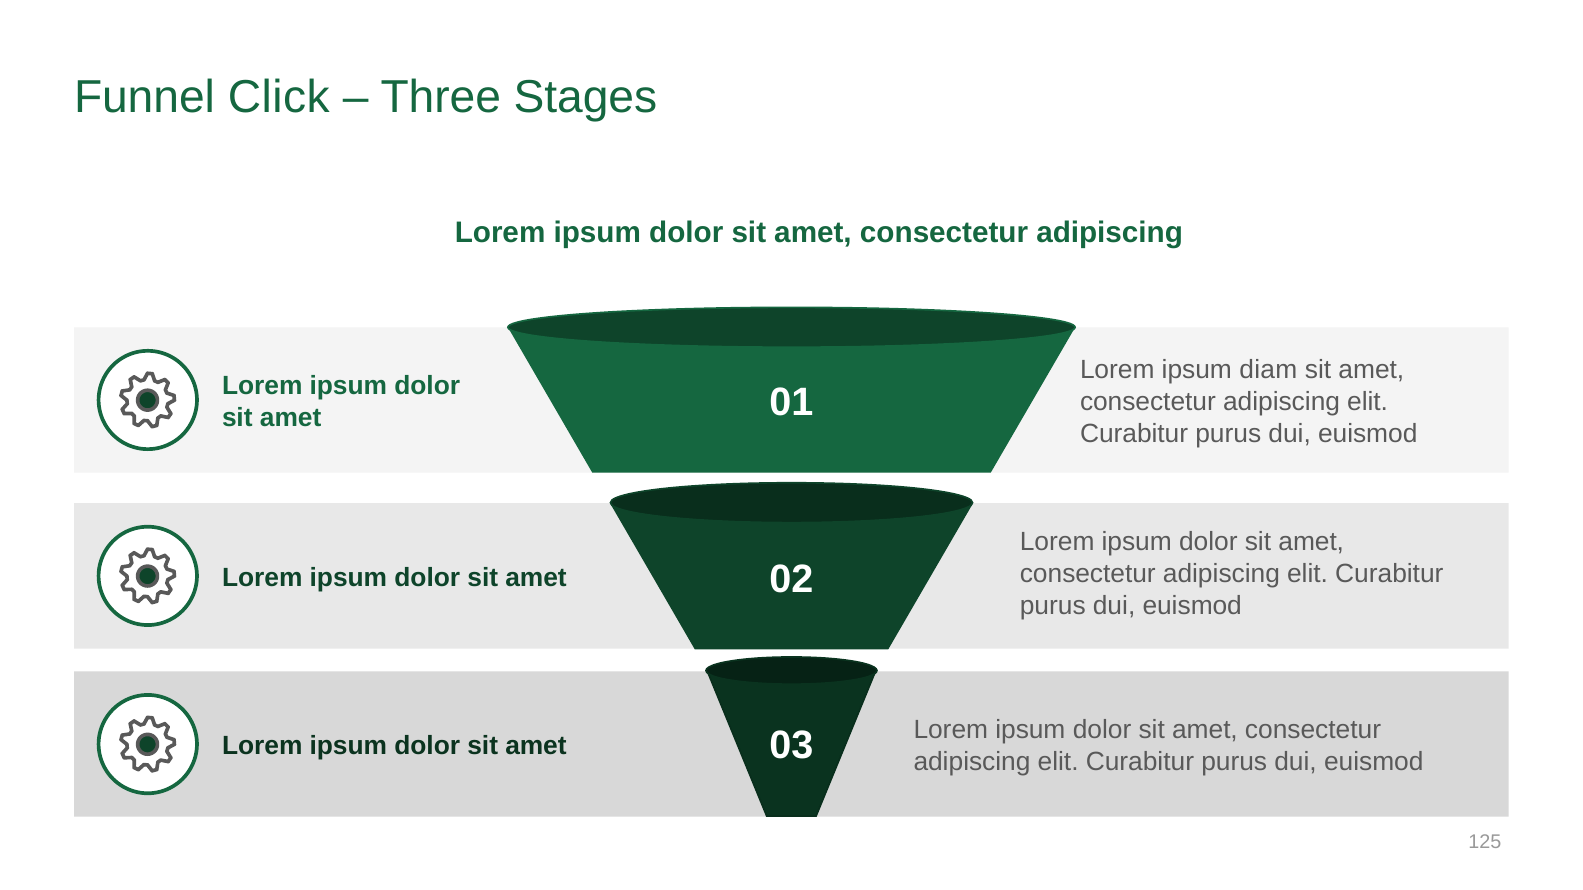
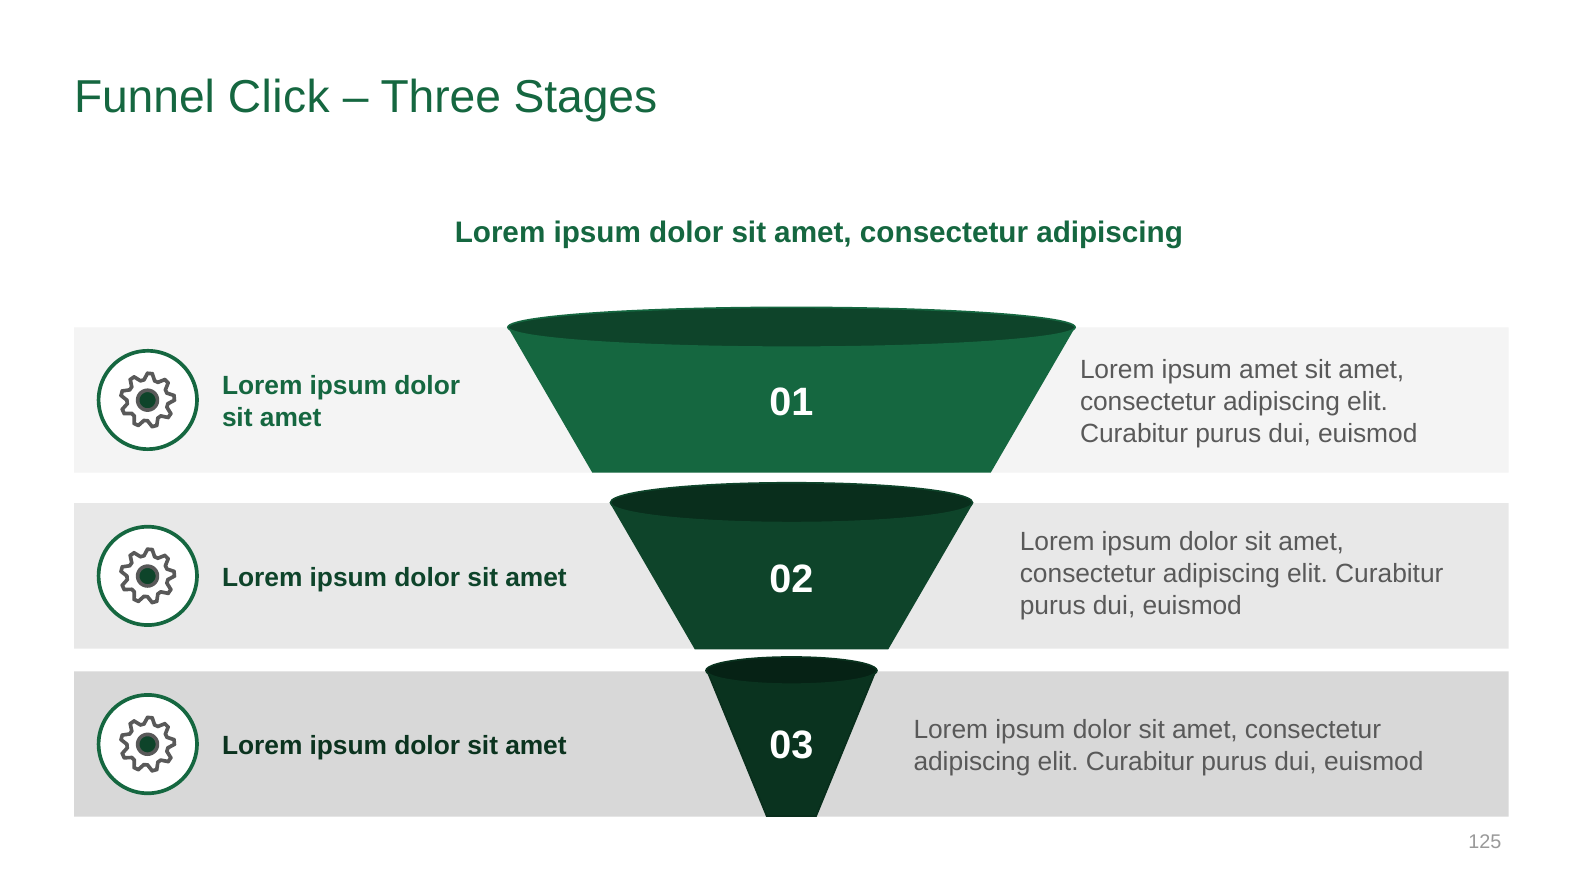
ipsum diam: diam -> amet (1268, 370)
